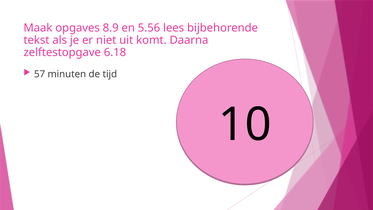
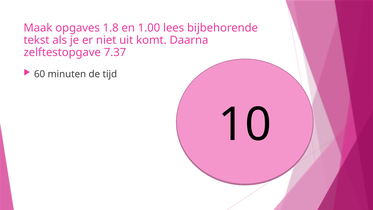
8.9: 8.9 -> 1.8 (111, 28)
5.56: 5.56 -> 1.00 (149, 28)
6.18: 6.18 -> 7.37 (115, 52)
57: 57 -> 60 (40, 74)
